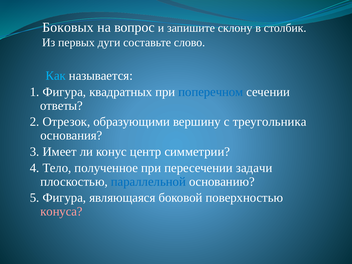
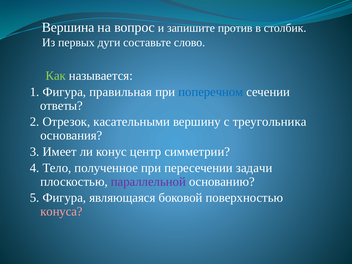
Боковых: Боковых -> Вершина (68, 27)
склону: склону -> против (235, 28)
Как colour: light blue -> light green (56, 76)
квадратных: квадратных -> правильная (121, 92)
образующими: образующими -> касательными (132, 122)
параллельной colour: blue -> purple (148, 182)
